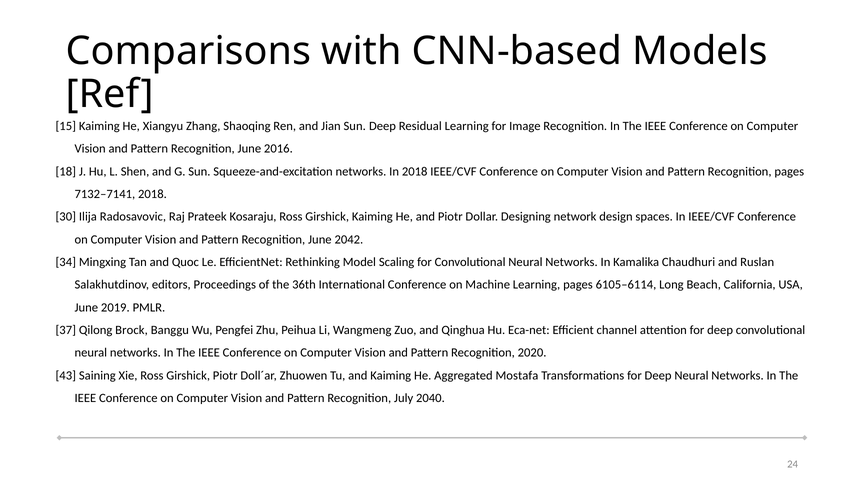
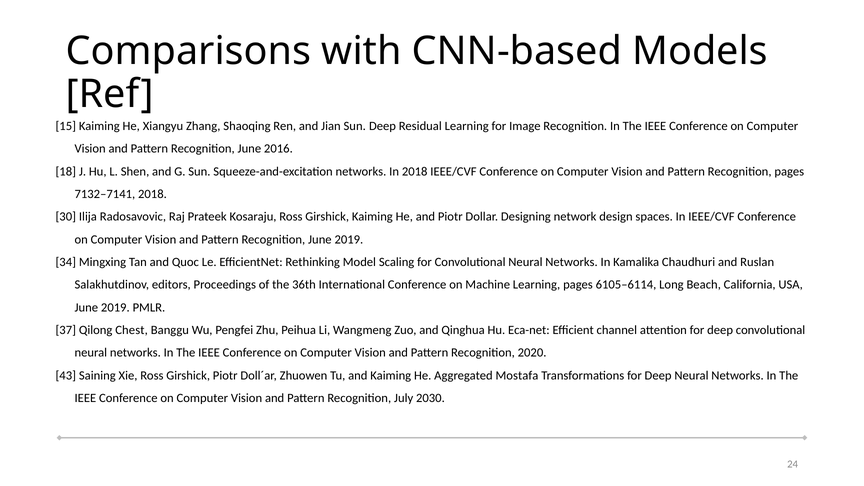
Recognition June 2042: 2042 -> 2019 (349, 239)
Brock: Brock -> Chest (132, 330)
2040: 2040 -> 2030 (430, 398)
